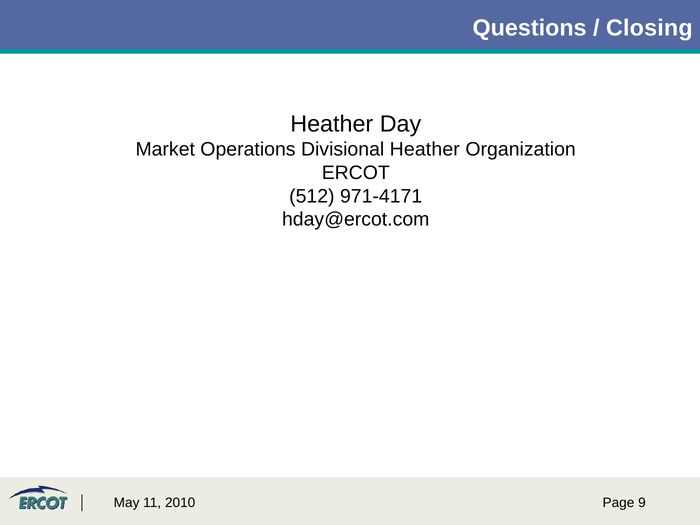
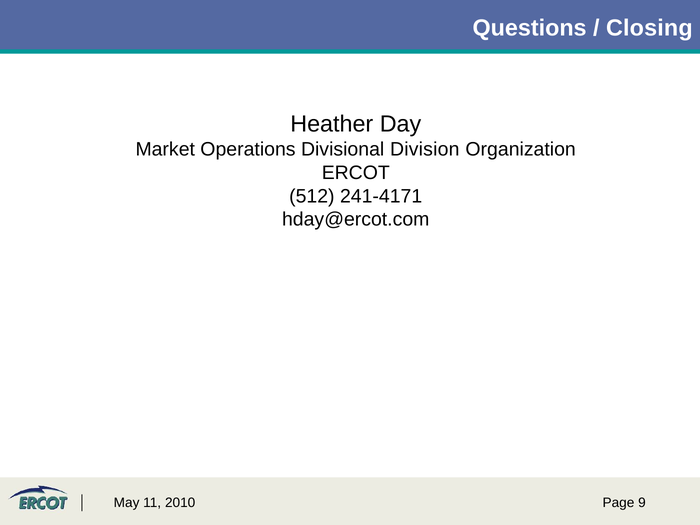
Divisional Heather: Heather -> Division (425, 149)
971-4171: 971-4171 -> 241-4171 (381, 196)
